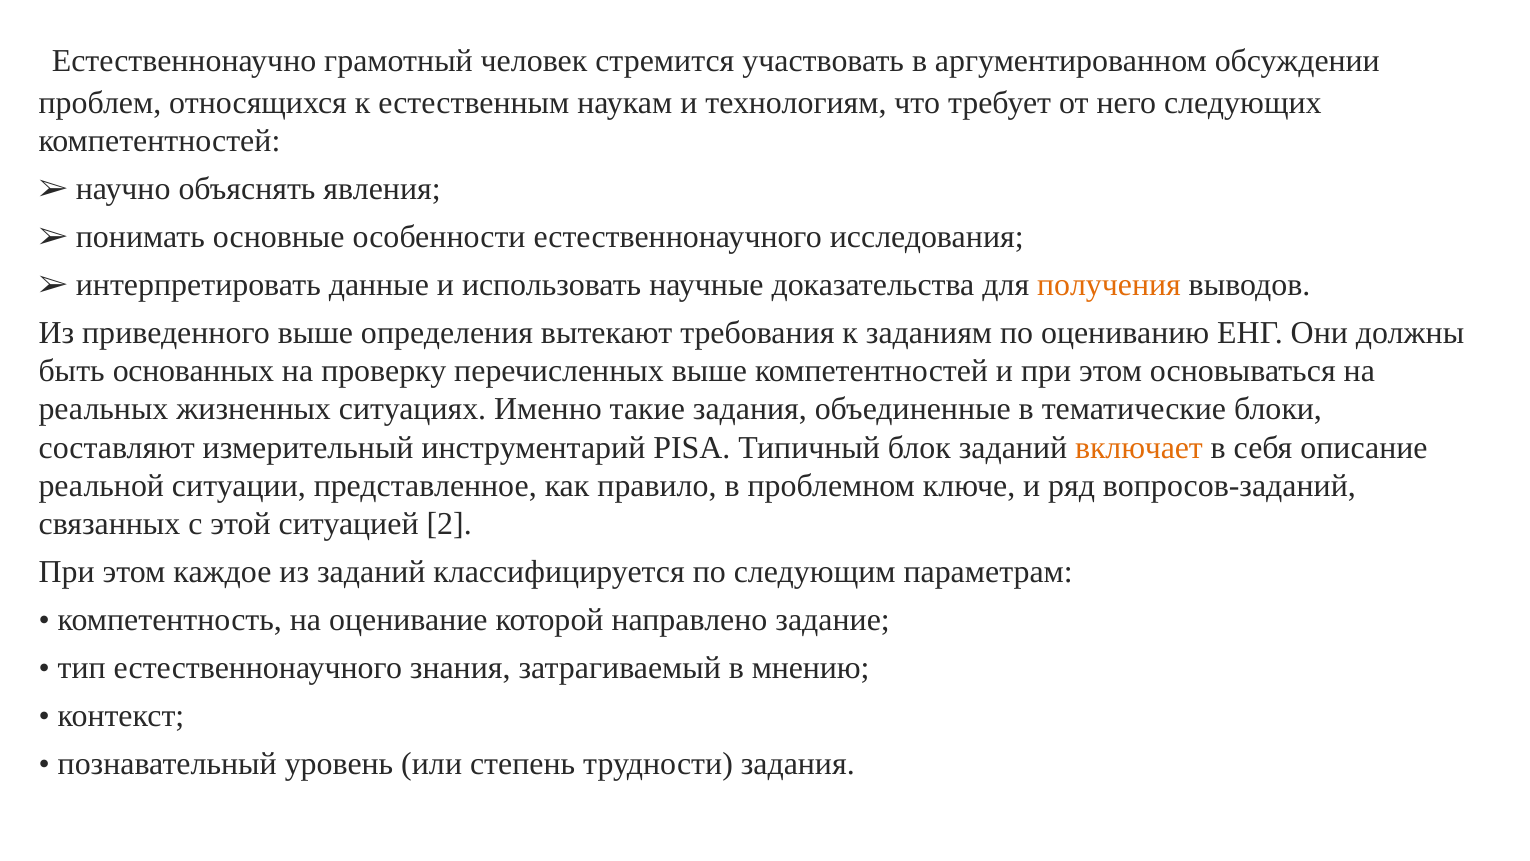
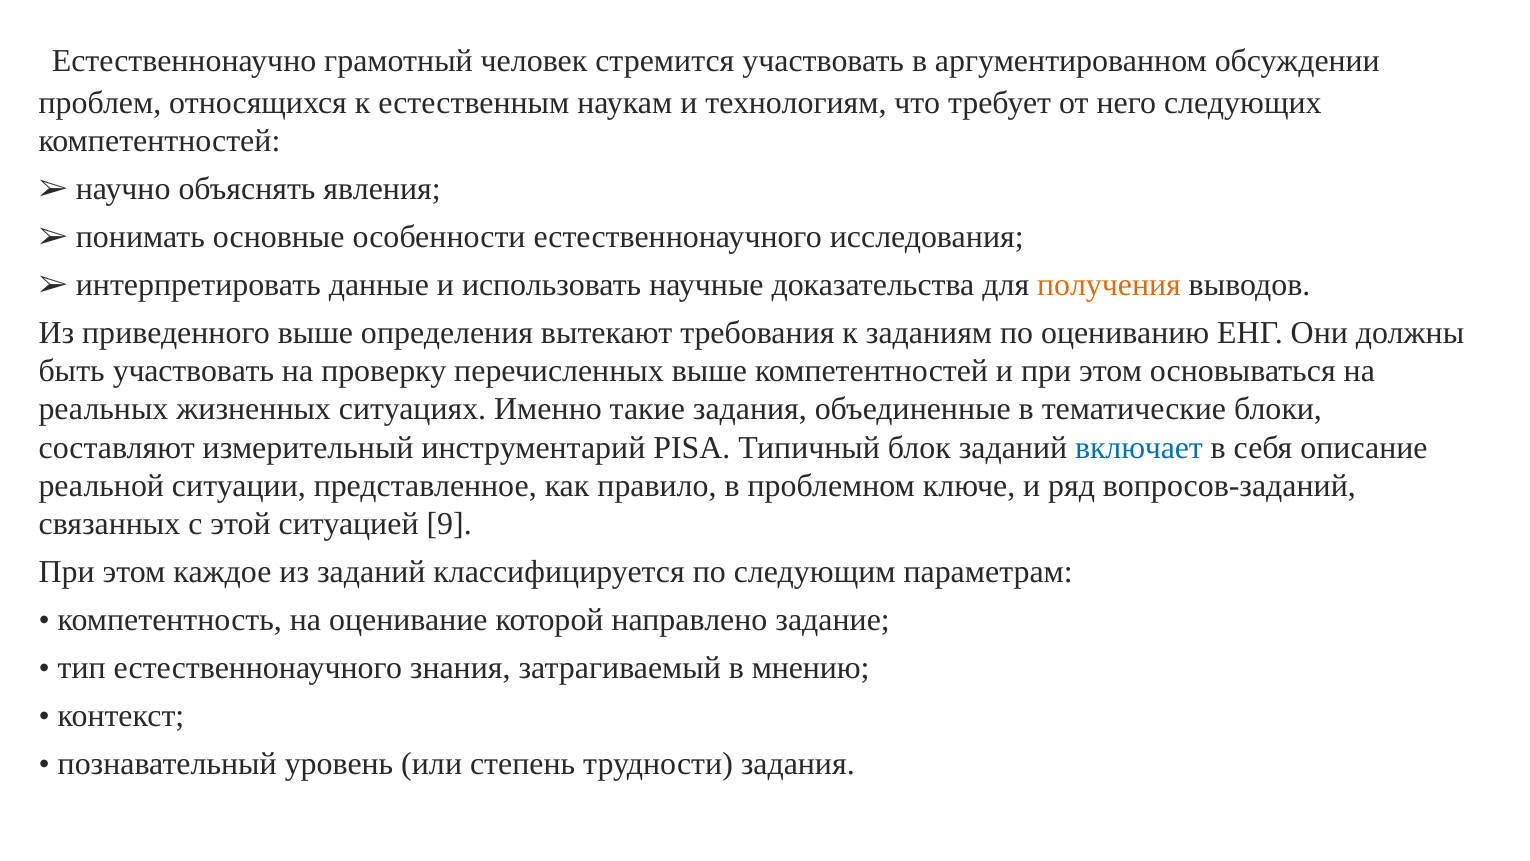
быть основанных: основанных -> участвовать (193, 371)
включает colour: orange -> blue (1139, 447)
2: 2 -> 9 (449, 524)
